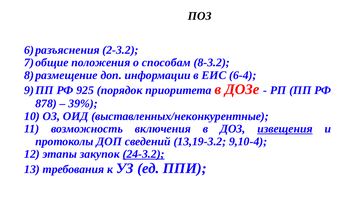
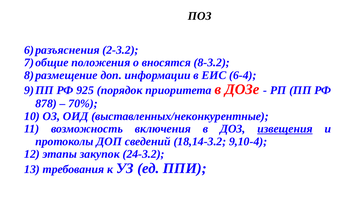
способам: способам -> вносятся (166, 63)
39%: 39% -> 70% (83, 104)
13,19-3.2: 13,19-3.2 -> 18,14-3.2 (200, 142)
24-3.2 underline: present -> none (144, 154)
